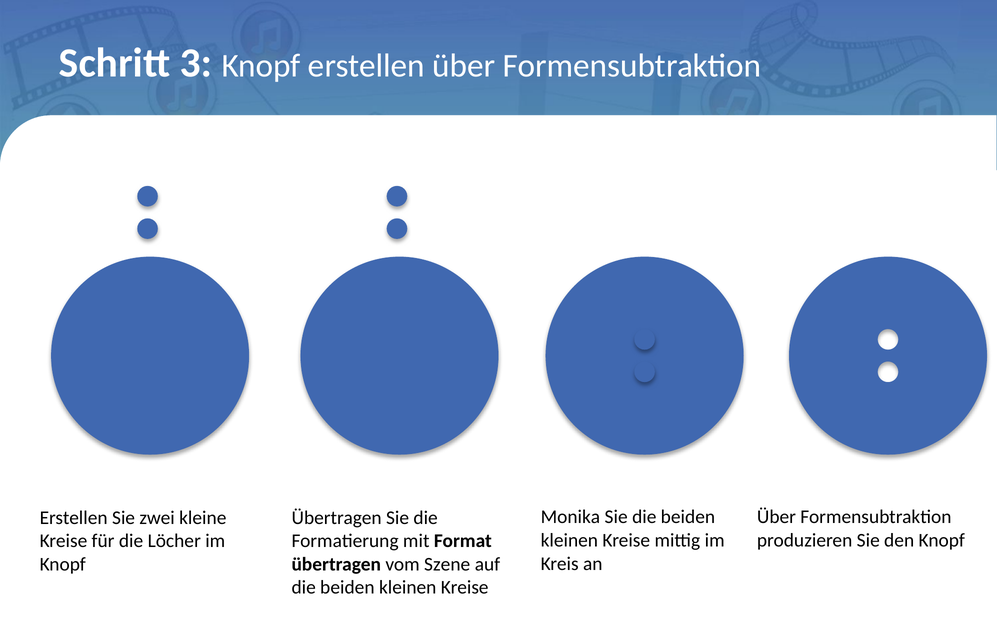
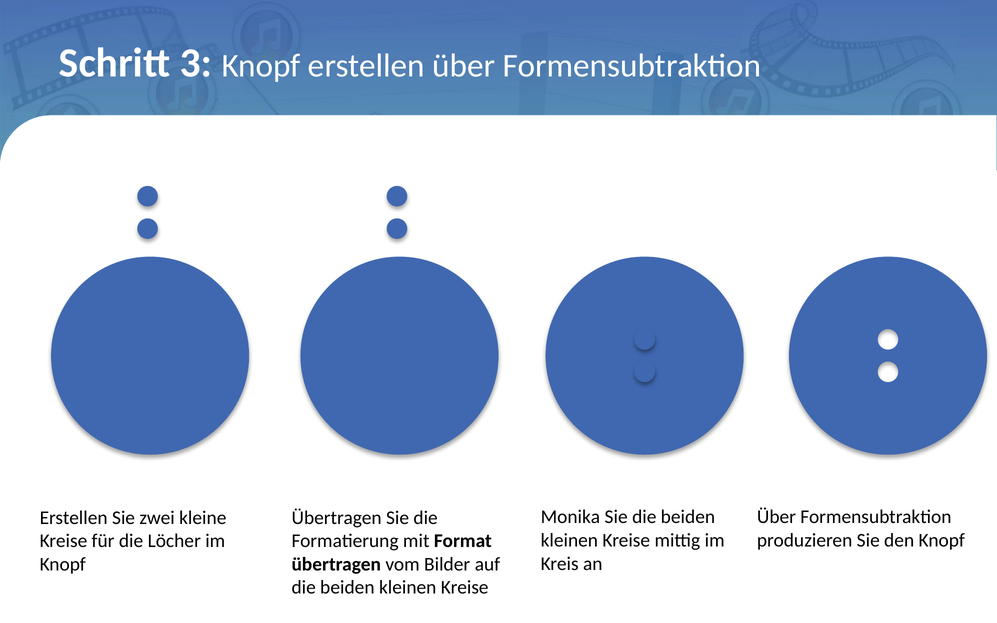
Szene: Szene -> Bilder (447, 564)
